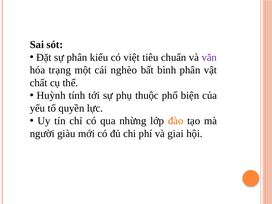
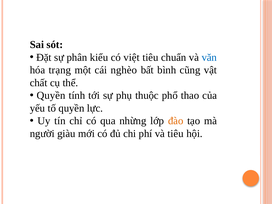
văn colour: purple -> blue (209, 57)
bình phân: phân -> cũng (190, 70)
Huỳnh: Huỳnh -> Quyền (51, 95)
biện: biện -> thao (190, 95)
và giai: giai -> tiêu (176, 134)
